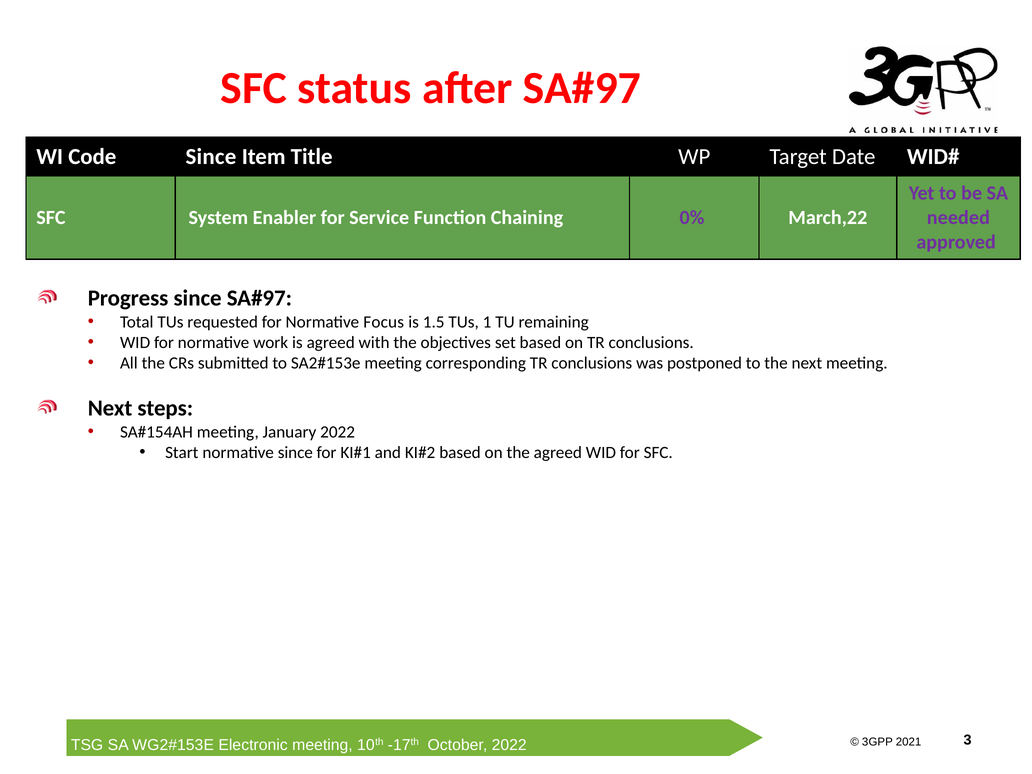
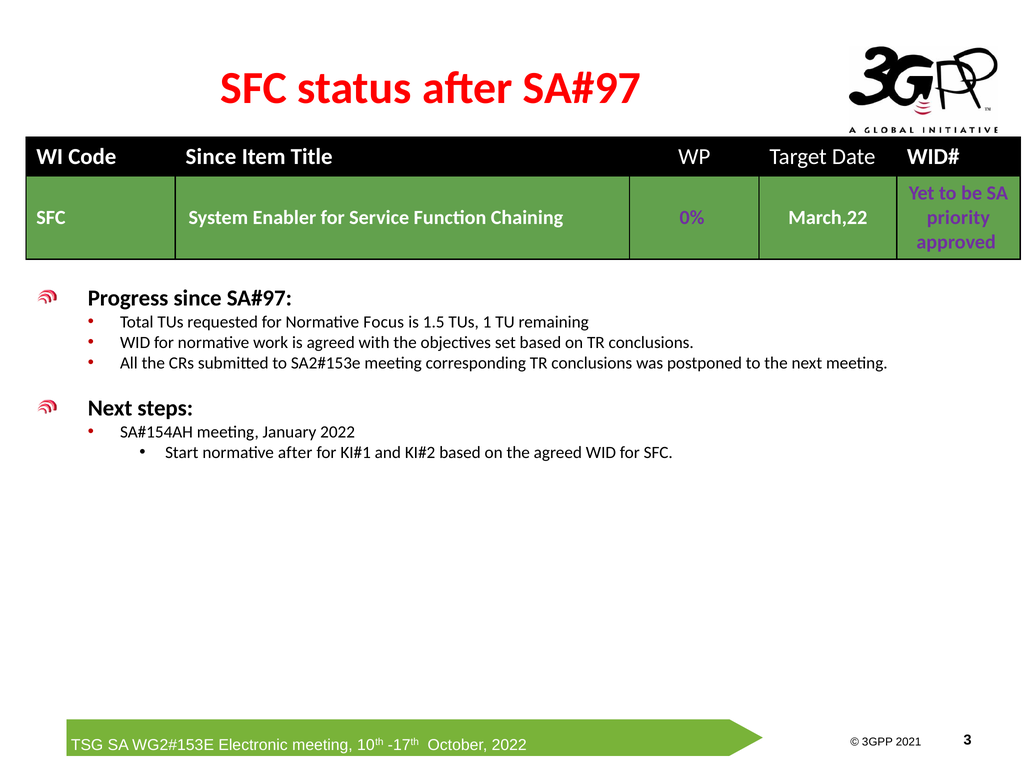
needed: needed -> priority (958, 218)
normative since: since -> after (295, 453)
